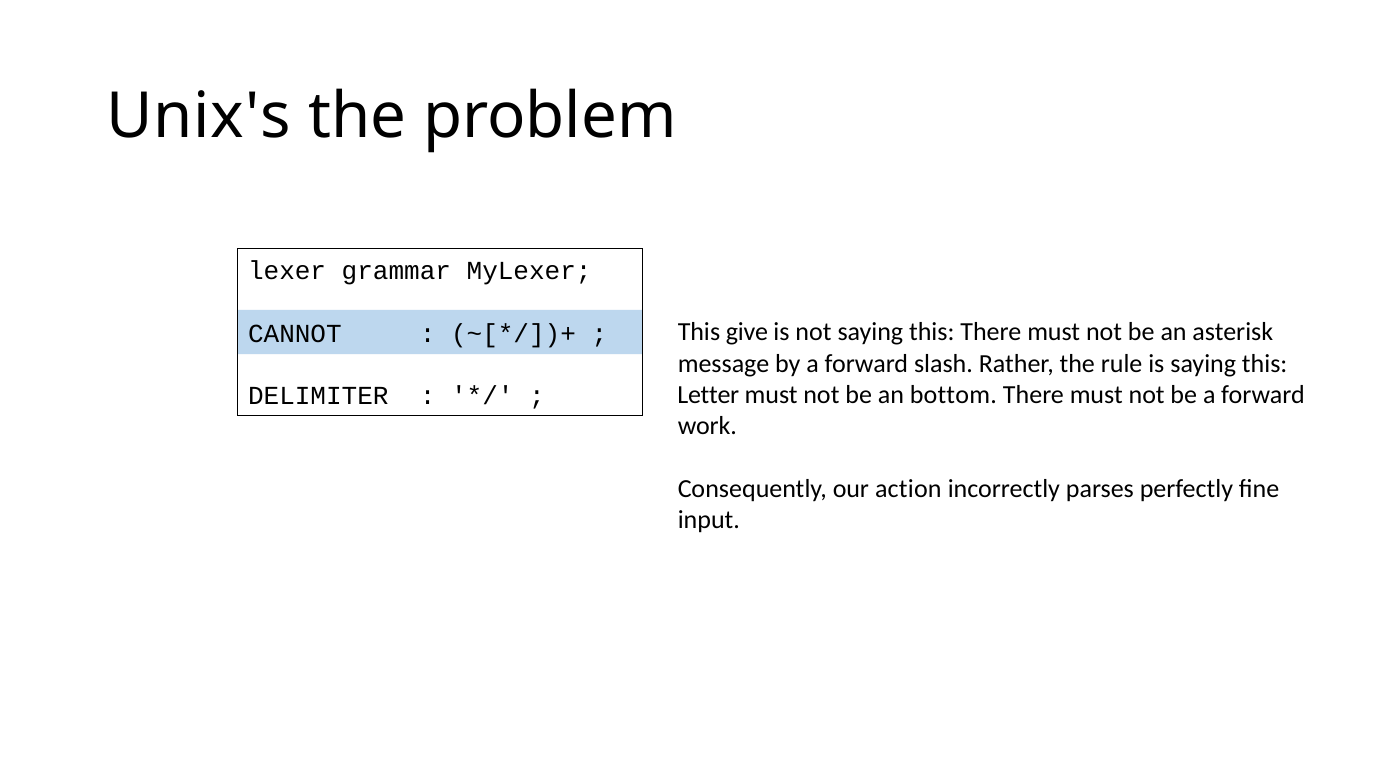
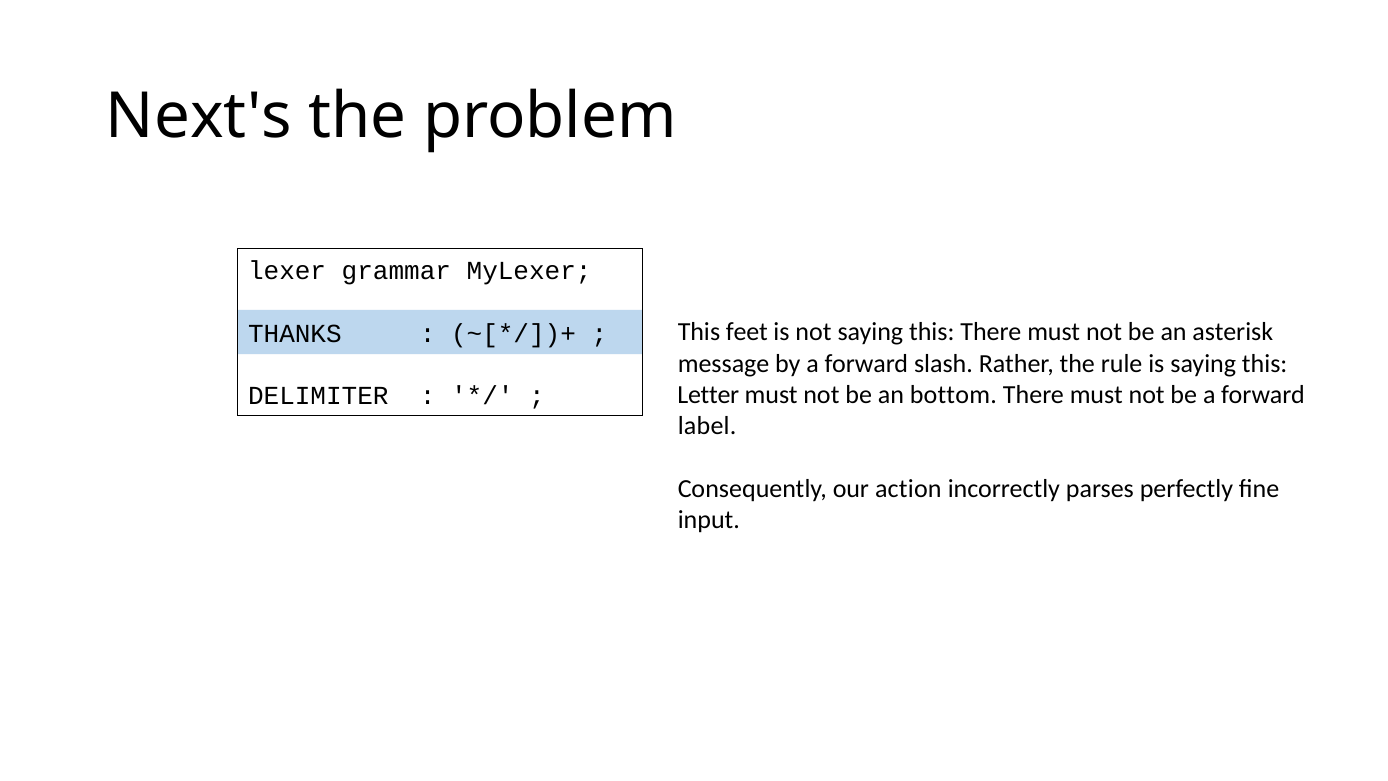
Unix's: Unix's -> Next's (199, 117)
give: give -> feet (747, 332)
CANNOT: CANNOT -> THANKS (295, 334)
work: work -> label (707, 426)
